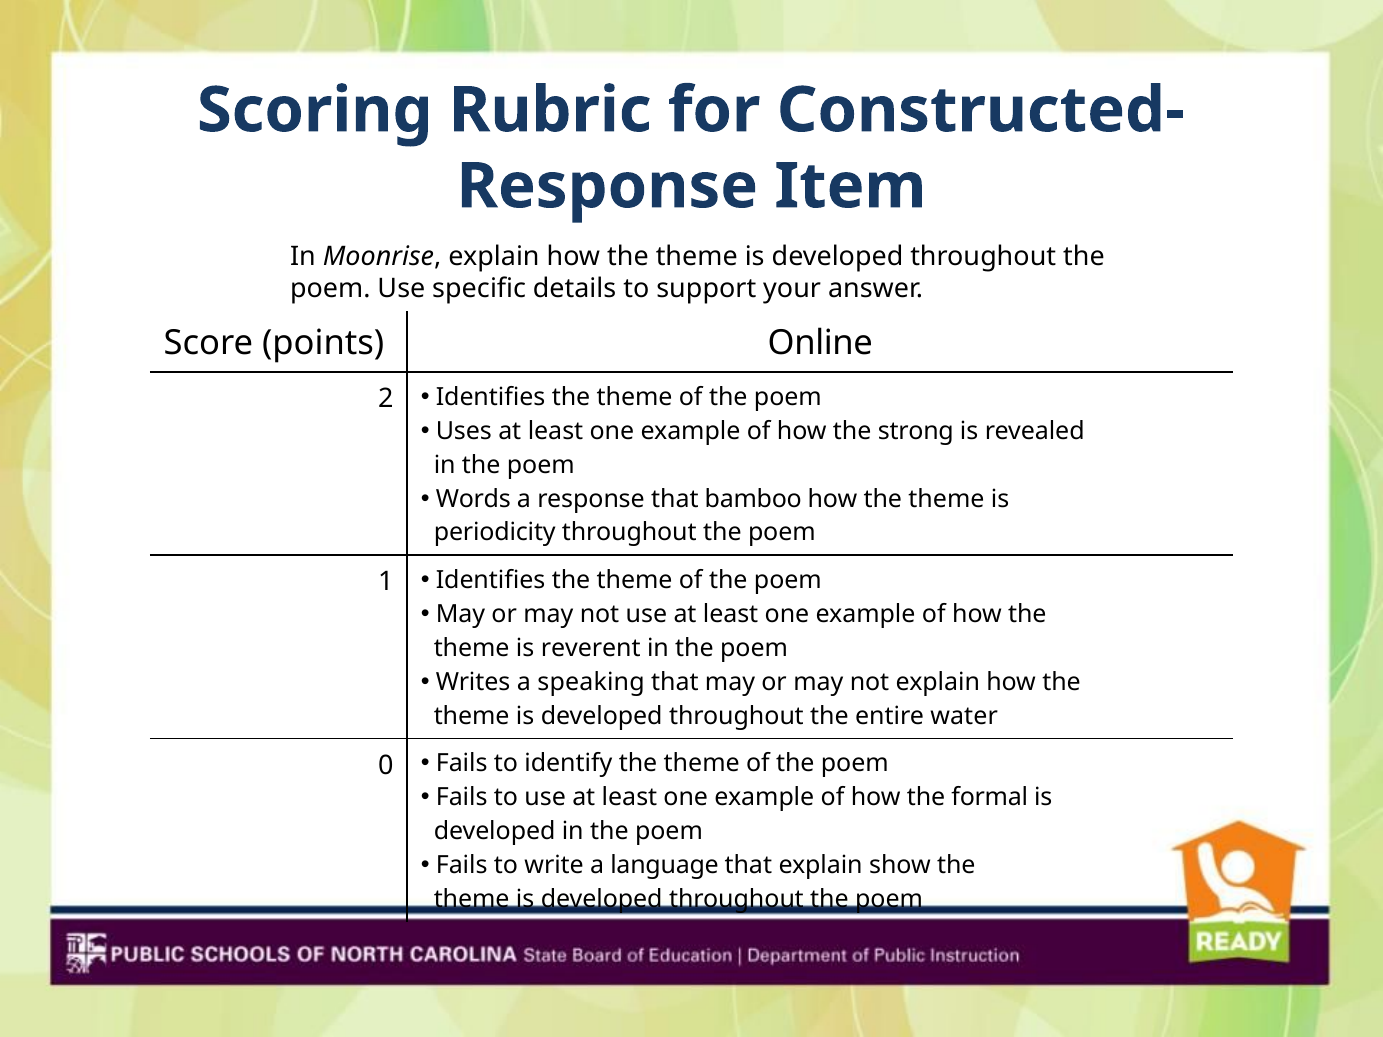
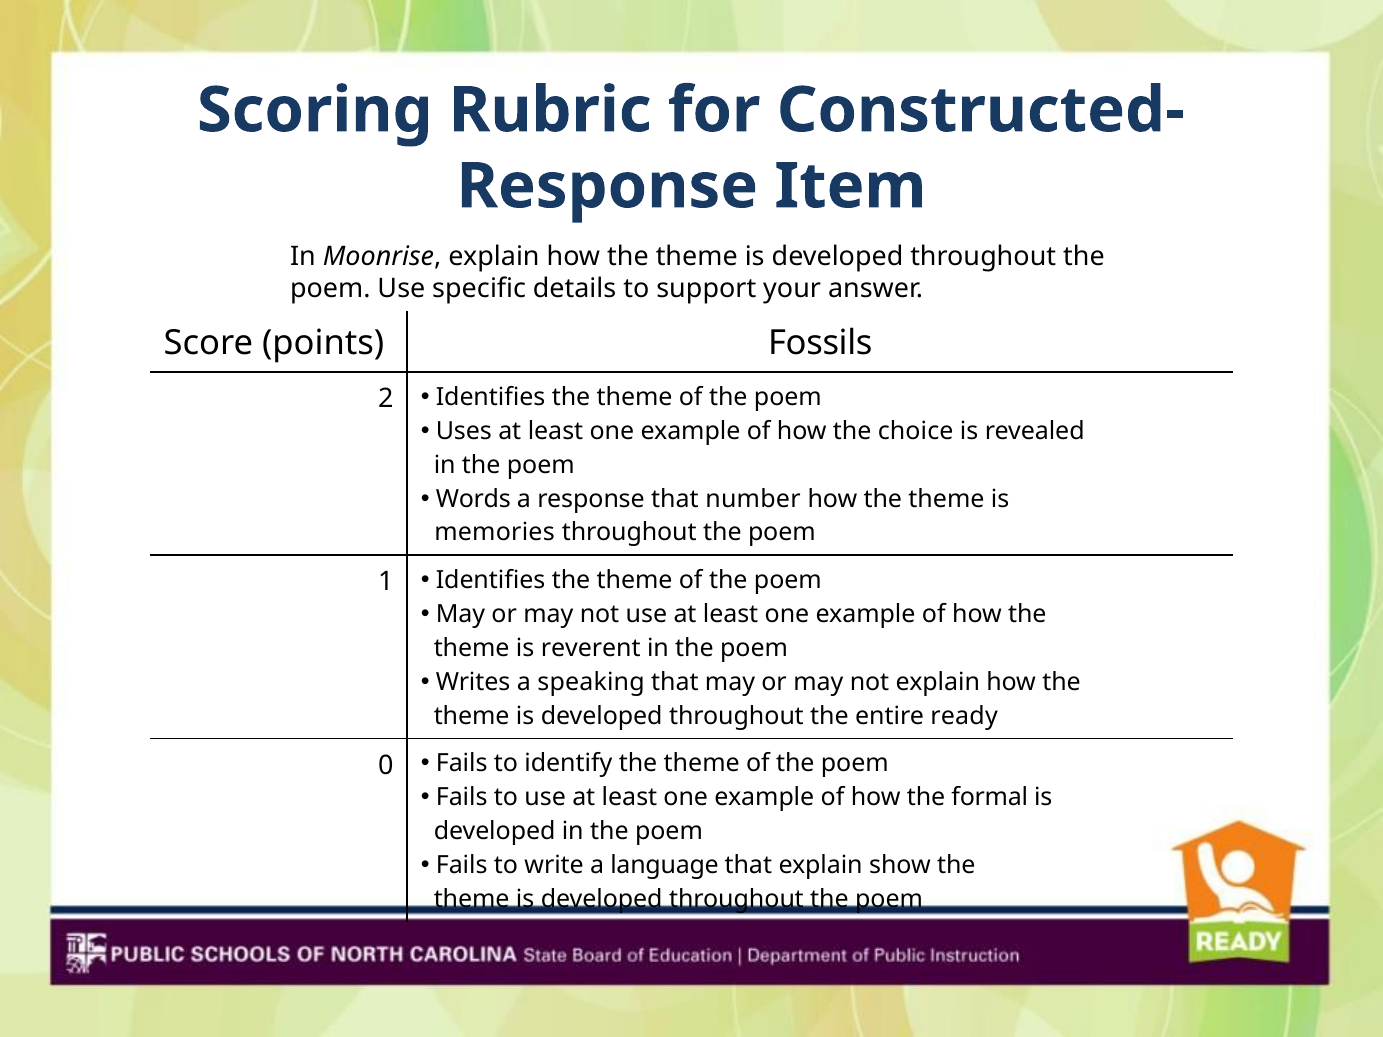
Online: Online -> Fossils (820, 344)
strong: strong -> choice (916, 431)
bamboo: bamboo -> number (753, 499)
periodicity: periodicity -> memories (495, 533)
water: water -> ready (964, 716)
